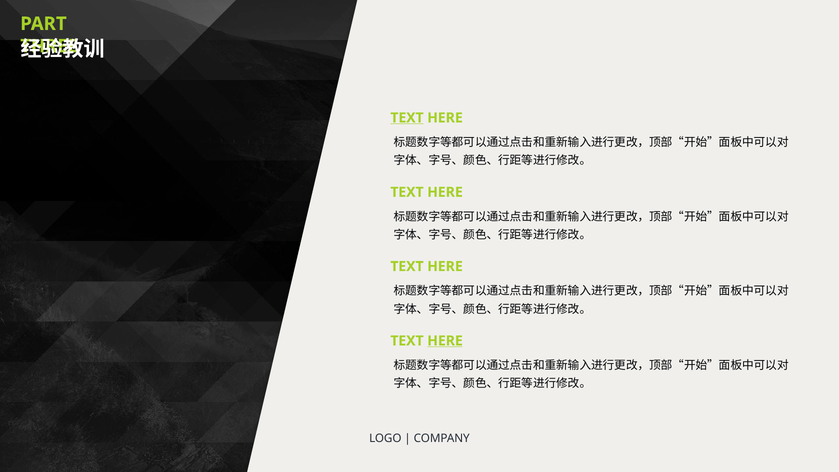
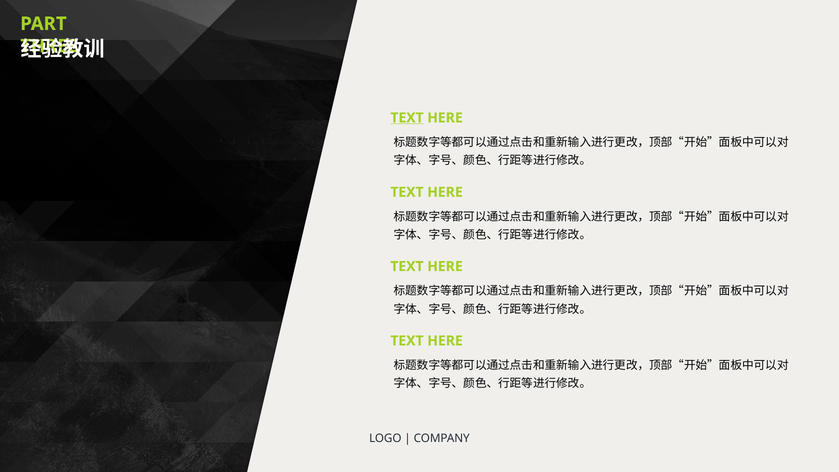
HERE underline: present -> none (445, 341)
